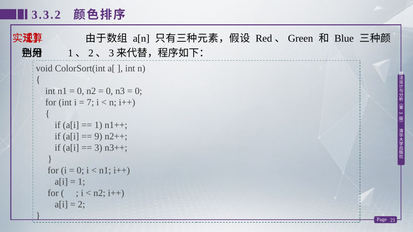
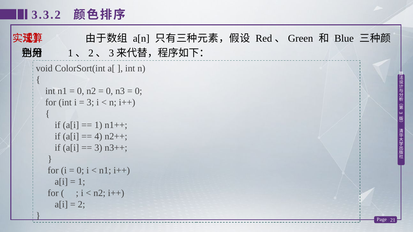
7: 7 -> 3 (90, 103)
9: 9 -> 4 (98, 137)
